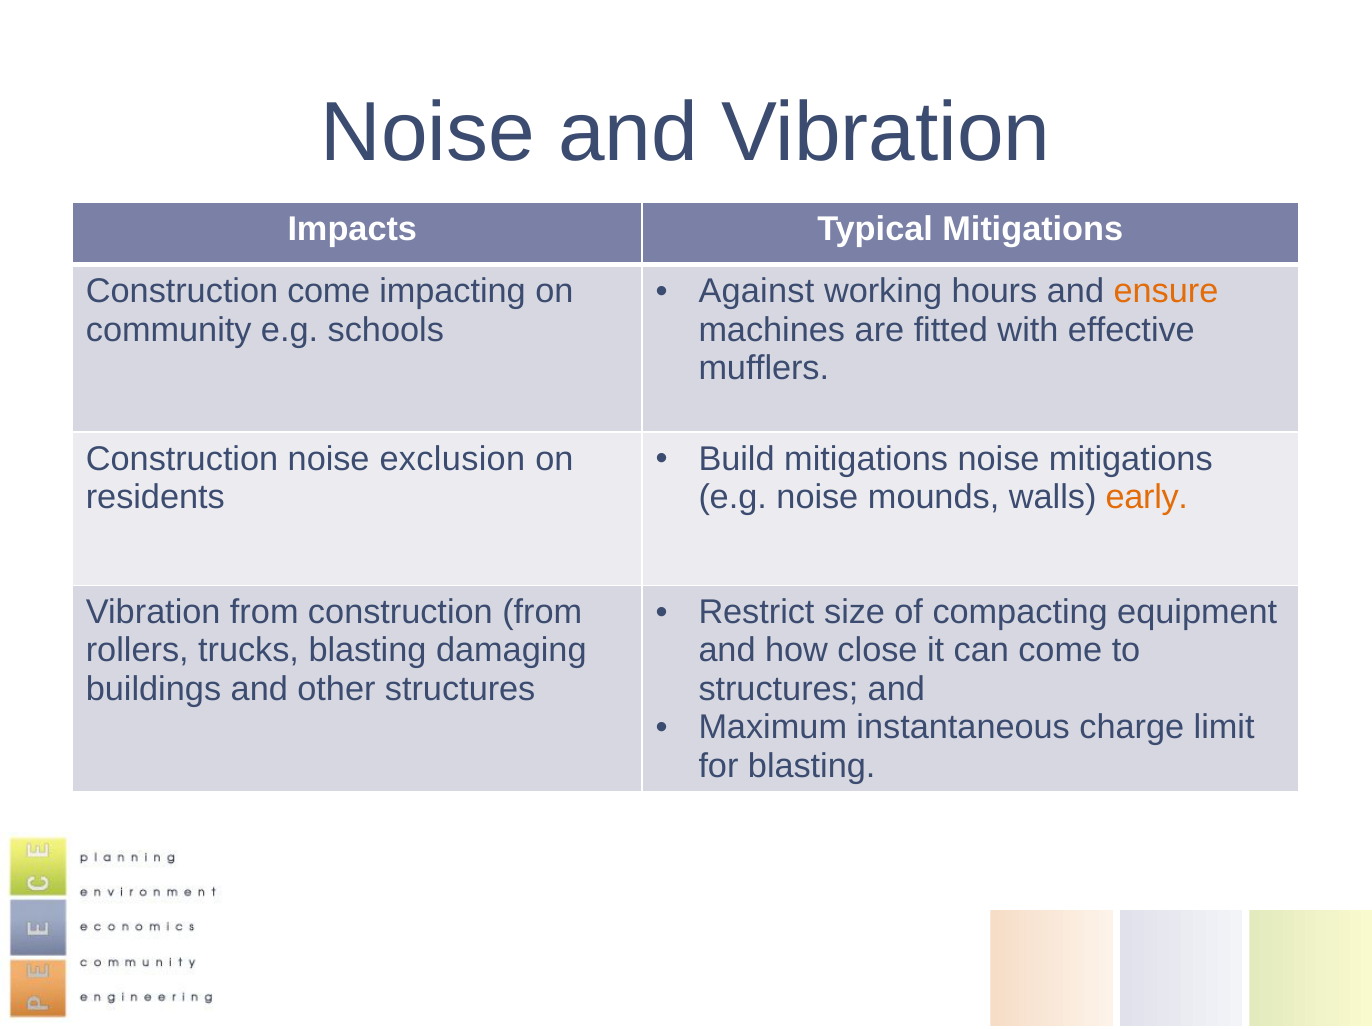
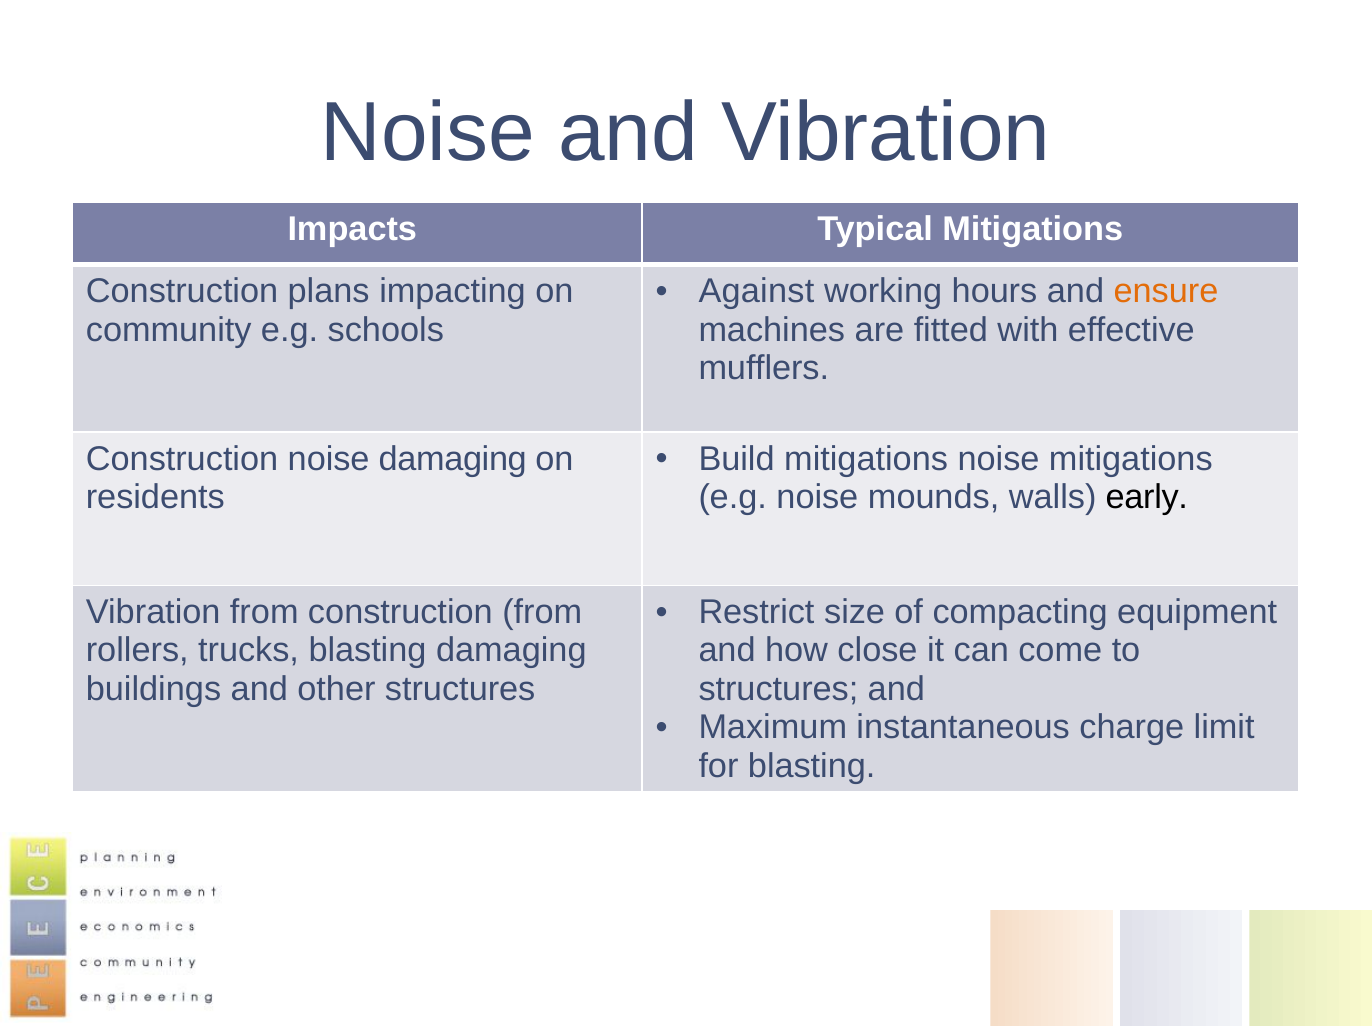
Construction come: come -> plans (329, 291)
noise exclusion: exclusion -> damaging (453, 459)
early colour: orange -> black (1147, 497)
